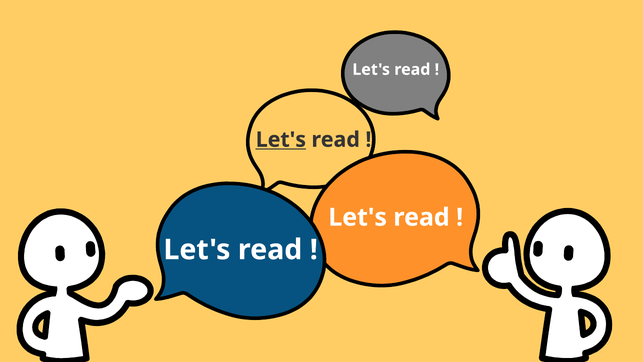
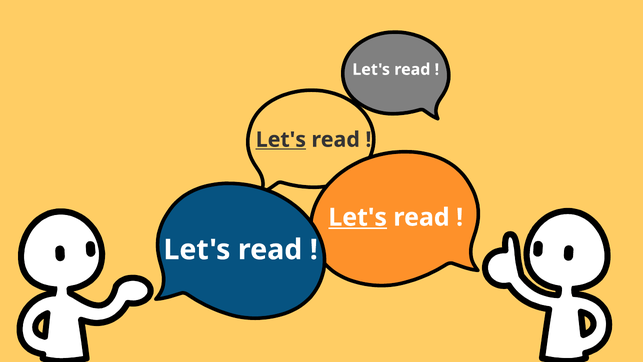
Let's underline: none -> present (358, 217)
